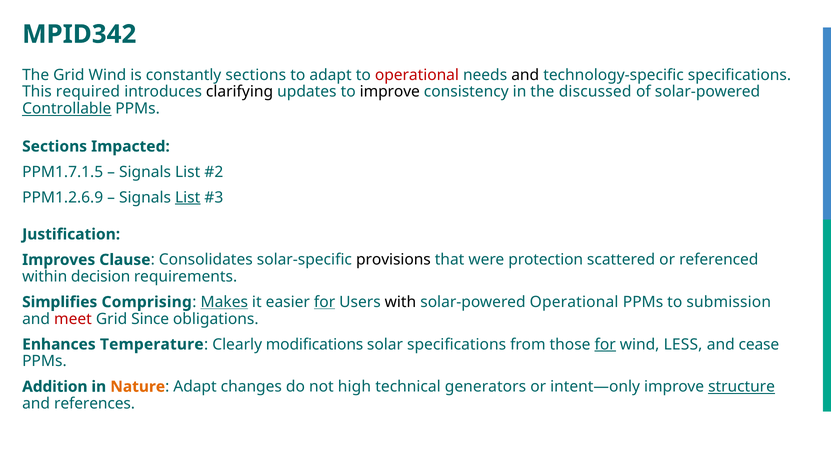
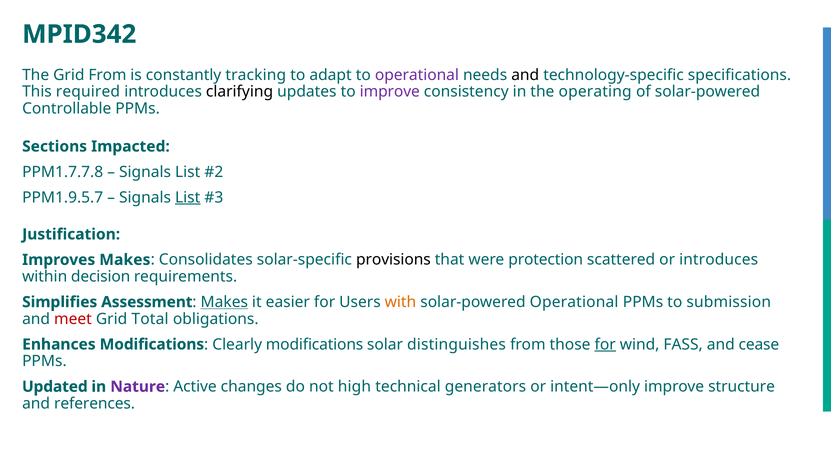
Grid Wind: Wind -> From (107, 75)
constantly sections: sections -> tracking (256, 75)
operational colour: red -> purple (417, 75)
improve colour: black -> purple (390, 92)
discussed: discussed -> operating (595, 92)
Controllable underline: present -> none (67, 109)
PPM1.7.1.5: PPM1.7.1.5 -> PPM1.7.7.8 (63, 172)
PPM1.2.6.9: PPM1.2.6.9 -> PPM1.9.5.7 (63, 198)
Improves Clause: Clause -> Makes (125, 260)
or referenced: referenced -> introduces (719, 260)
Comprising: Comprising -> Assessment (147, 302)
for underline: present -> none (325, 302)
with colour: black -> orange (400, 302)
Since: Since -> Total (150, 319)
Enhances Temperature: Temperature -> Modifications (152, 345)
solar specifications: specifications -> distinguishes (457, 345)
LESS: LESS -> FASS (683, 345)
Addition: Addition -> Updated (55, 387)
Nature colour: orange -> purple (138, 387)
Adapt: Adapt -> Active (195, 387)
structure underline: present -> none (742, 387)
